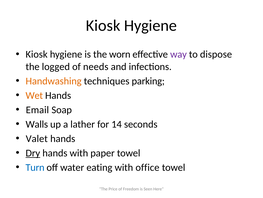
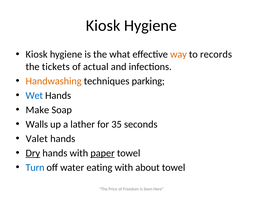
worn: worn -> what (120, 54)
way colour: purple -> orange (178, 54)
dispose: dispose -> records (216, 54)
logged: logged -> tickets (56, 66)
needs: needs -> actual (96, 66)
Wet colour: orange -> blue (34, 95)
Email: Email -> Make (37, 109)
14: 14 -> 35 (117, 124)
paper underline: none -> present (103, 152)
office: office -> about (148, 167)
